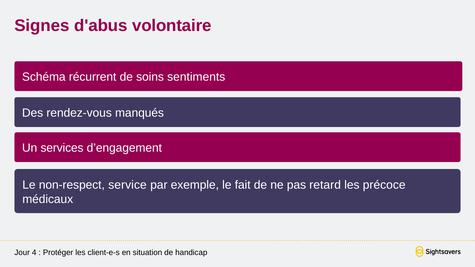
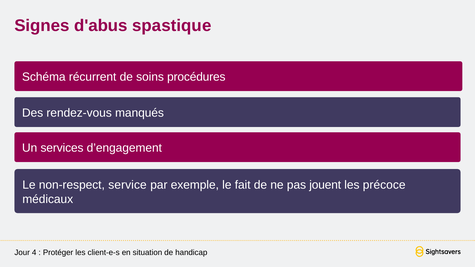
volontaire: volontaire -> spastique (172, 25)
sentiments: sentiments -> procédures (196, 77)
retard: retard -> jouent (325, 185)
